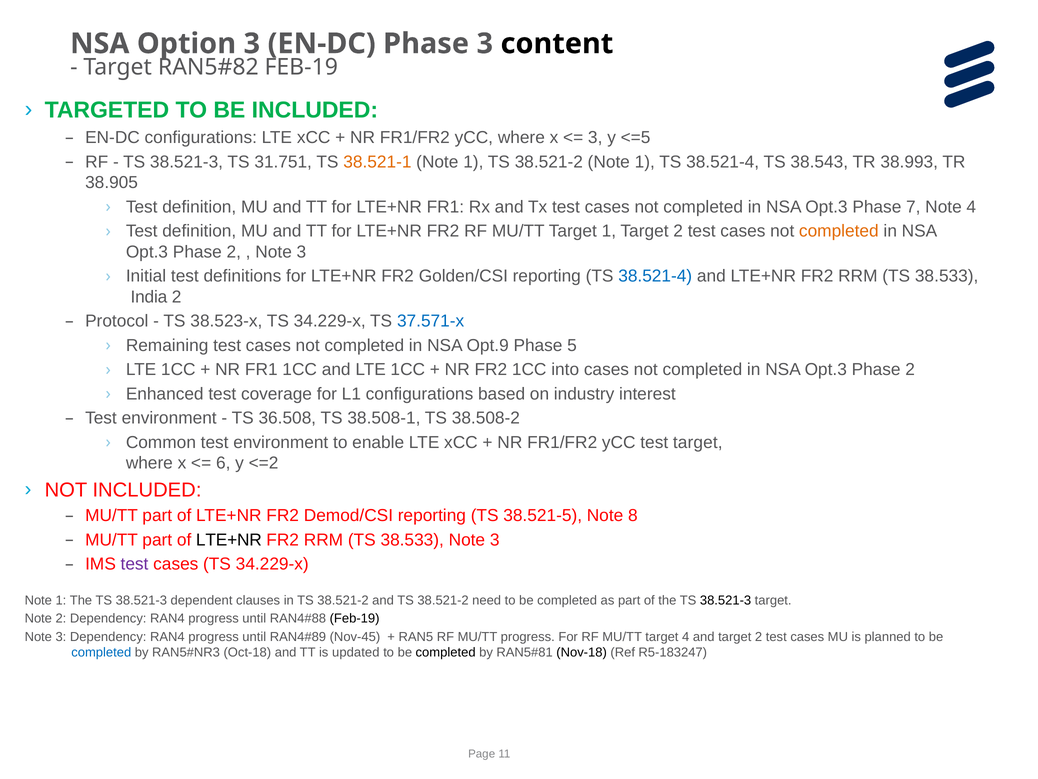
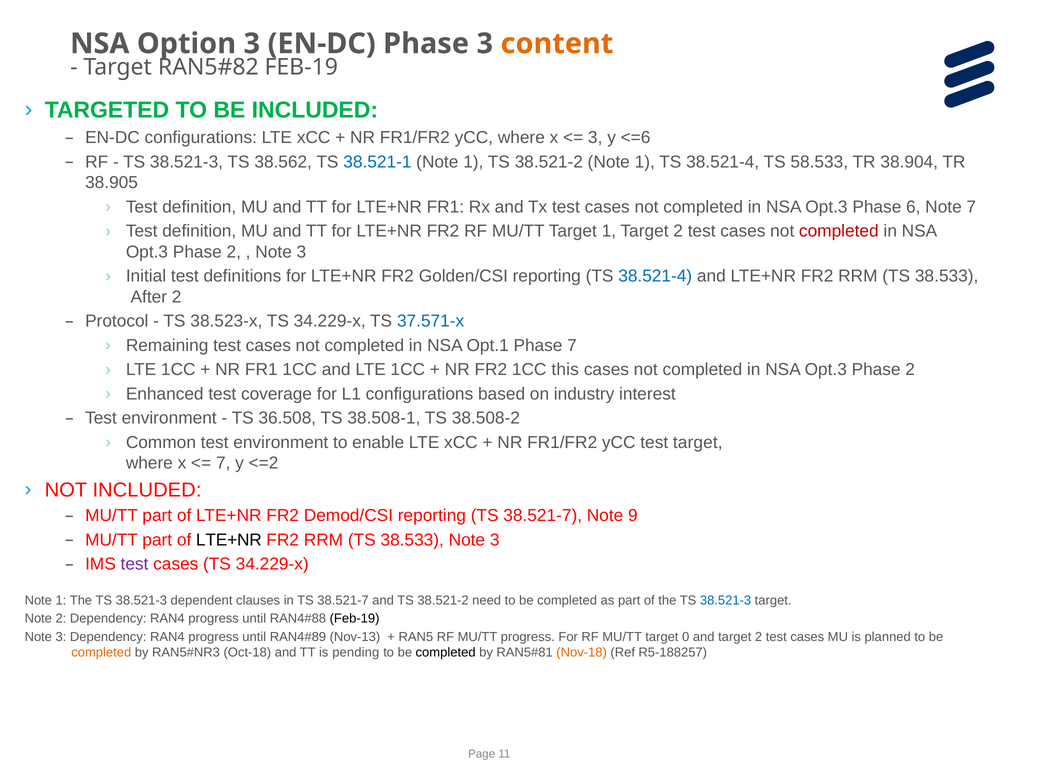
content colour: black -> orange (557, 44)
<=5: <=5 -> <=6 (636, 137)
31.751: 31.751 -> 38.562 (283, 162)
38.521-1 colour: orange -> blue (377, 162)
38.543: 38.543 -> 58.533 (819, 162)
38.993: 38.993 -> 38.904 (909, 162)
7: 7 -> 6 (913, 207)
Note 4: 4 -> 7 (971, 207)
completed colour: orange -> red (839, 231)
India: India -> After (149, 297)
Opt.9: Opt.9 -> Opt.1 (488, 345)
Phase 5: 5 -> 7 (572, 345)
into: into -> this (565, 369)
6: 6 -> 7 (223, 463)
reporting TS 38.521-5: 38.521-5 -> 38.521-7 (543, 515)
8: 8 -> 9 (633, 515)
in TS 38.521-2: 38.521-2 -> 38.521-7 (343, 600)
38.521-3 colour: black -> blue (726, 600)
Nov-45: Nov-45 -> Nov-13 (355, 636)
target 4: 4 -> 0 (686, 636)
completed colour: blue -> orange (101, 652)
updated: updated -> pending (356, 652)
Nov-18 colour: black -> orange (582, 652)
R5-183247: R5-183247 -> R5-188257 (673, 652)
